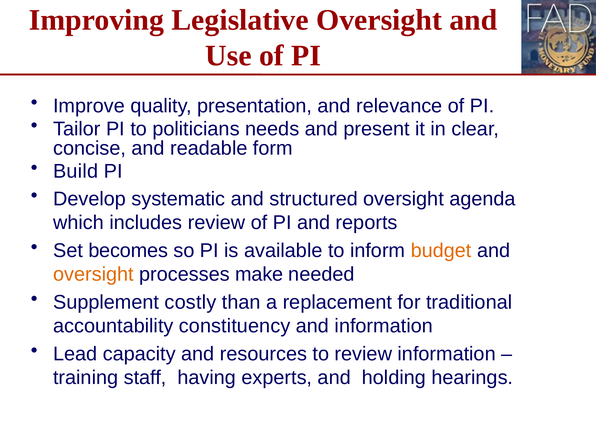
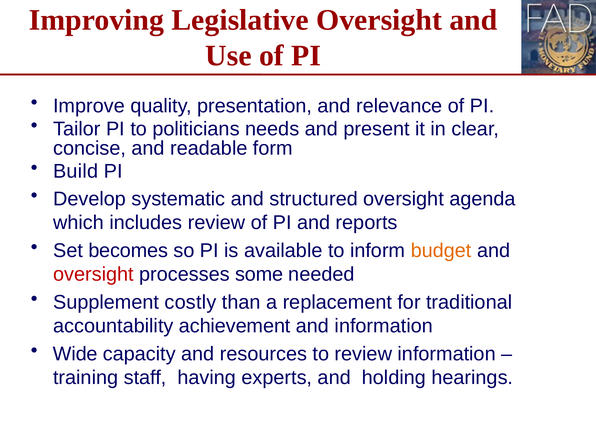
oversight colour: orange -> red (93, 274)
make: make -> some (259, 274)
constituency: constituency -> achievement (235, 326)
Lead: Lead -> Wide (75, 354)
